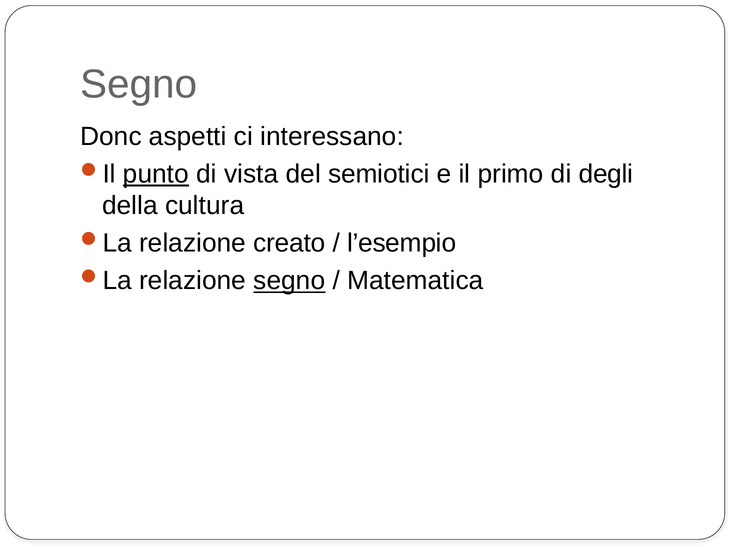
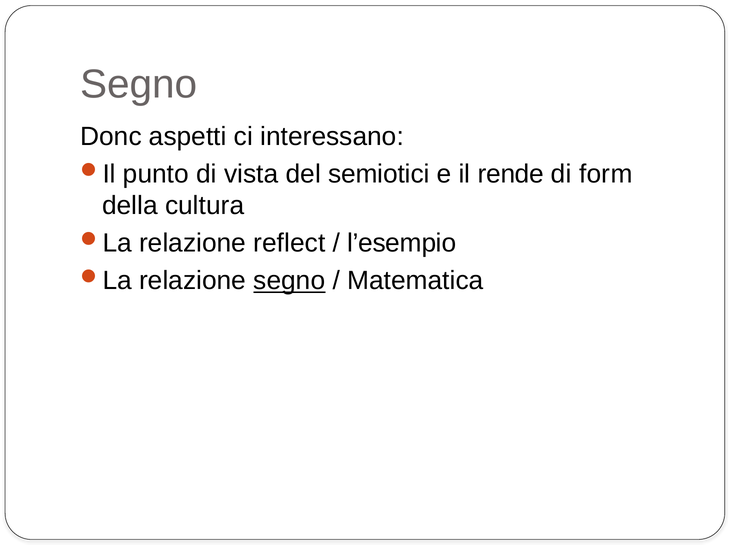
punto underline: present -> none (156, 174)
primo: primo -> rende (511, 174)
degli: degli -> form (606, 174)
creato: creato -> reflect (289, 243)
